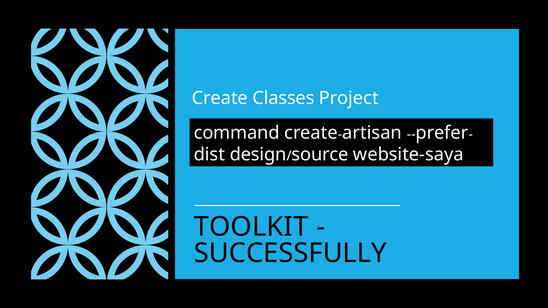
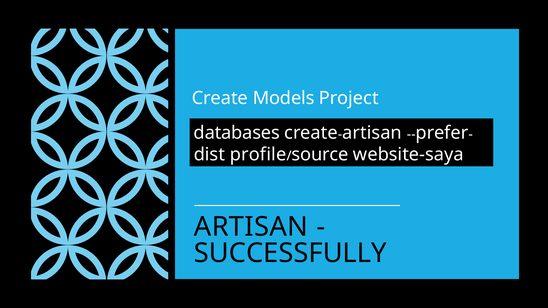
Classes: Classes -> Models (284, 98)
command: command -> databases (237, 133)
design: design -> profile (258, 155)
TOOLKIT: TOOLKIT -> ARTISAN (251, 227)
